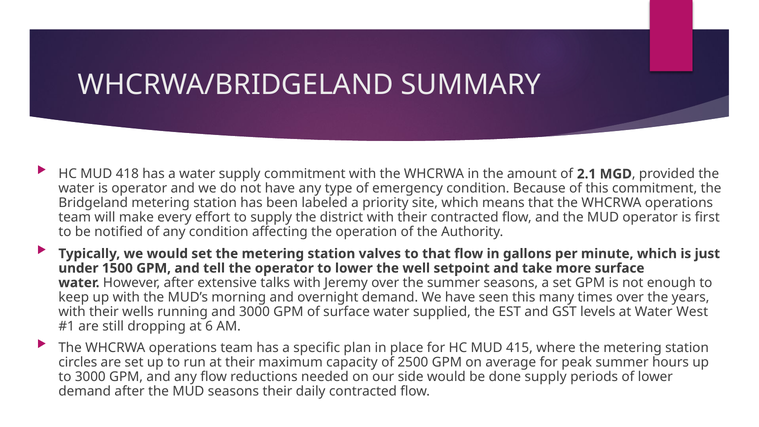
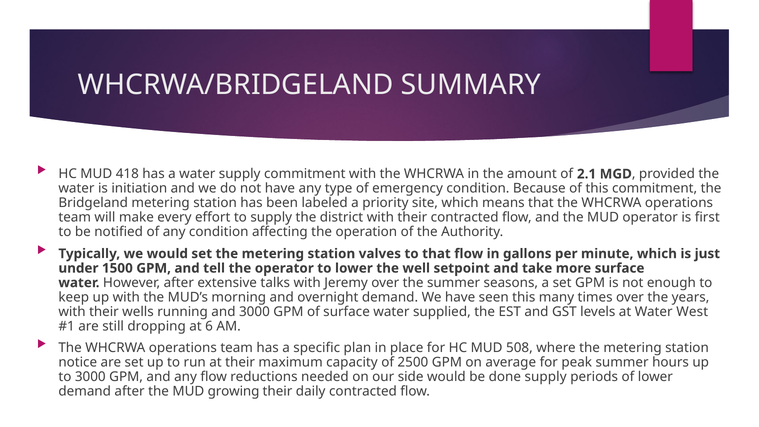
is operator: operator -> initiation (139, 188)
415: 415 -> 508 (519, 348)
circles: circles -> notice (78, 362)
MUD seasons: seasons -> growing (234, 391)
